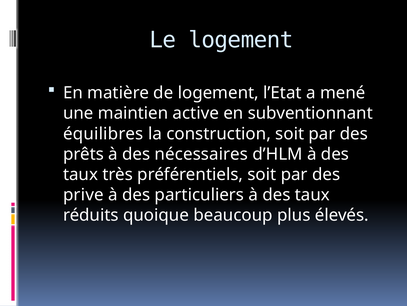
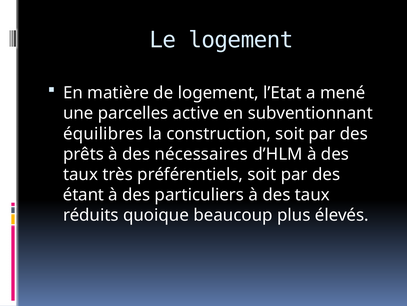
maintien: maintien -> parcelles (133, 113)
prive: prive -> étant (84, 194)
